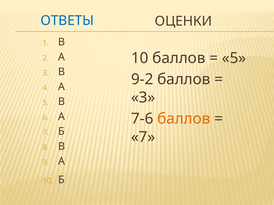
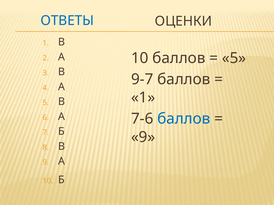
9-2: 9-2 -> 9-7 (142, 79)
3: 3 -> 1 (143, 98)
баллов colour: orange -> blue (184, 119)
7: 7 -> 9 (143, 137)
